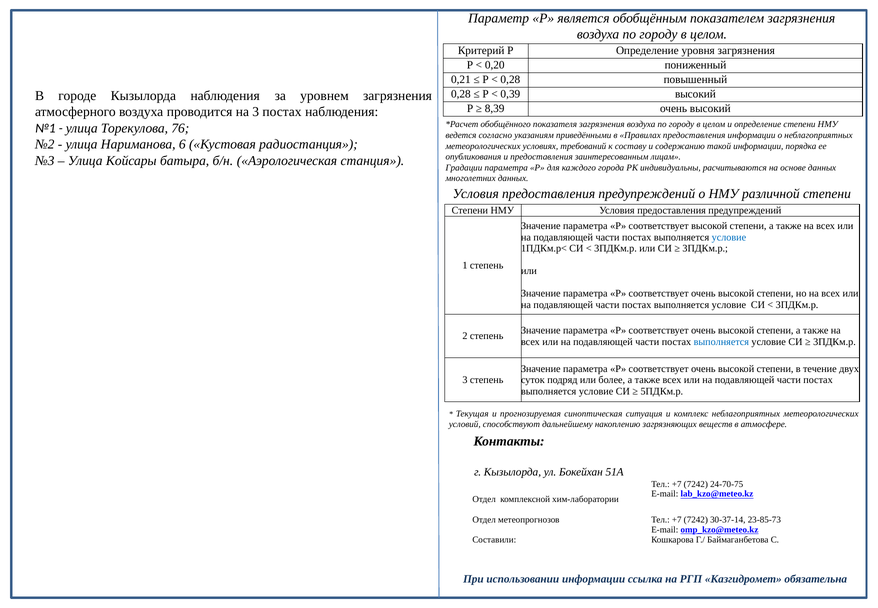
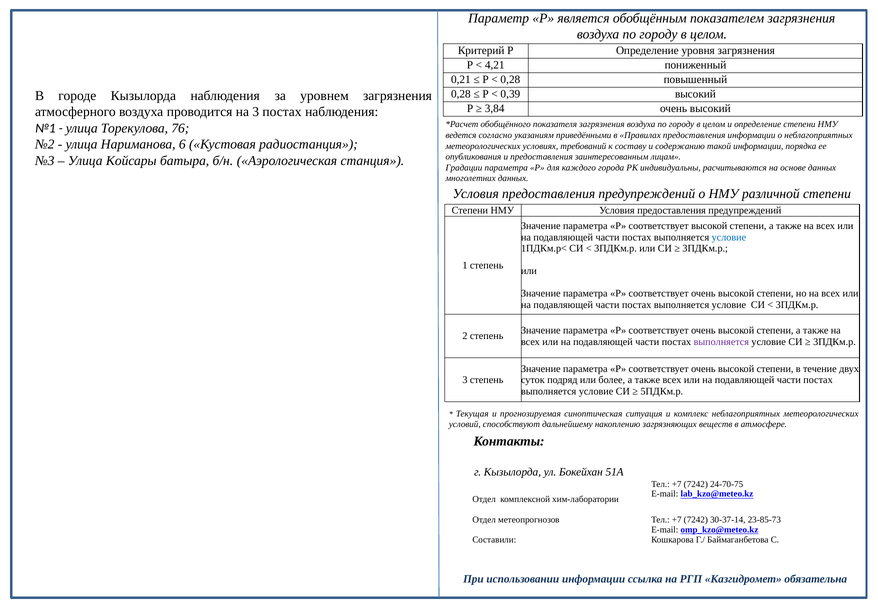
0,20: 0,20 -> 4,21 (495, 65)
8,39: 8,39 -> 3,84 (495, 109)
выполняется colour: blue -> purple (721, 342)
